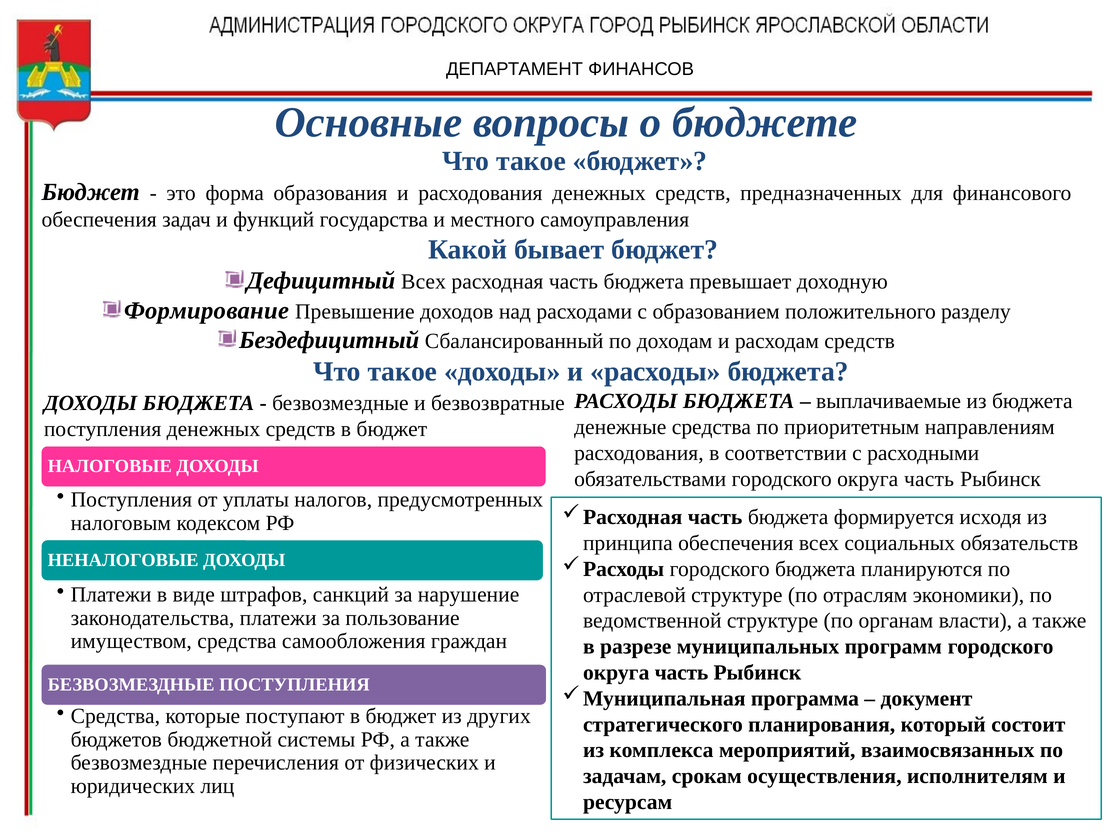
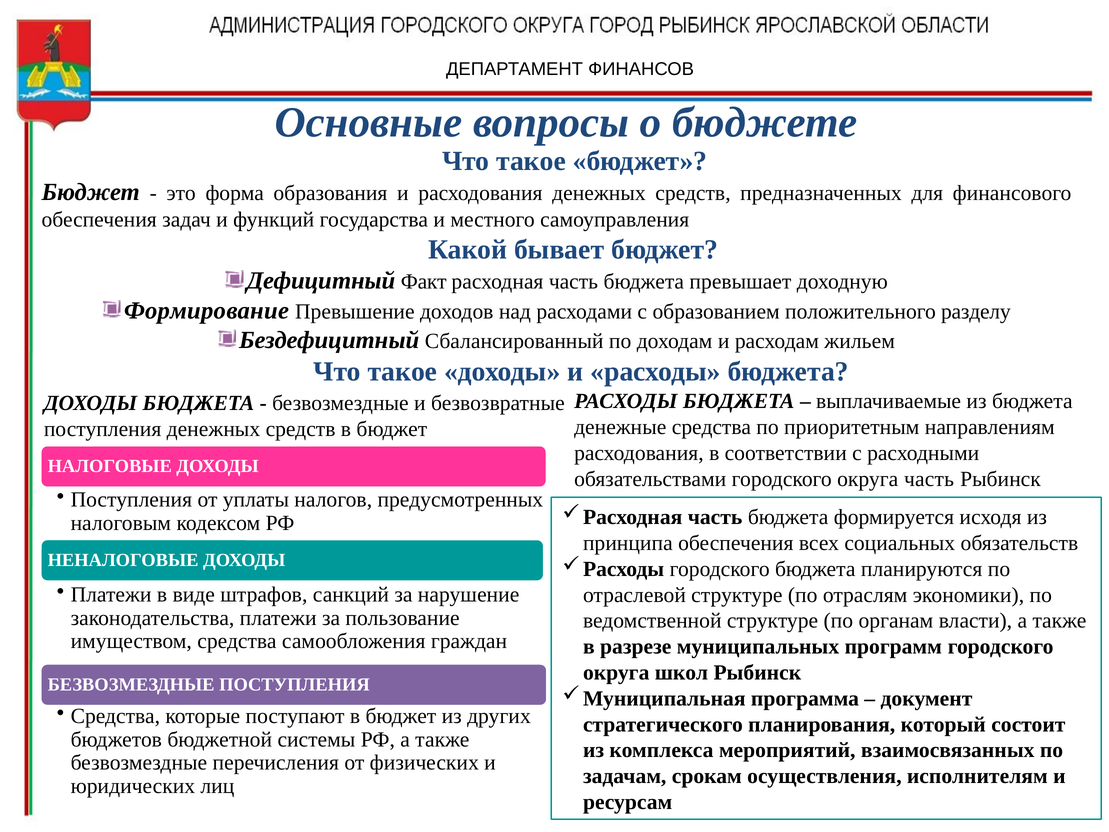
Дефицитный Всех: Всех -> Факт (424, 282)
расходам средств: средств -> жильем (860, 341)
часть: часть -> школ (681, 672)
